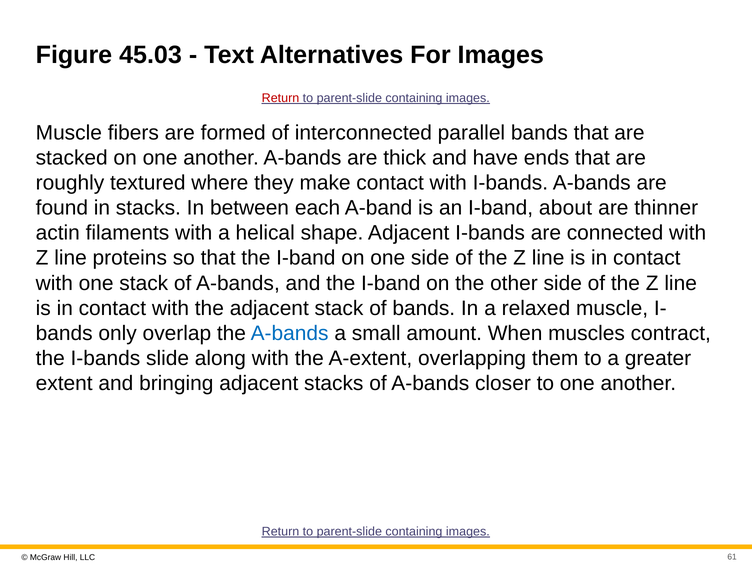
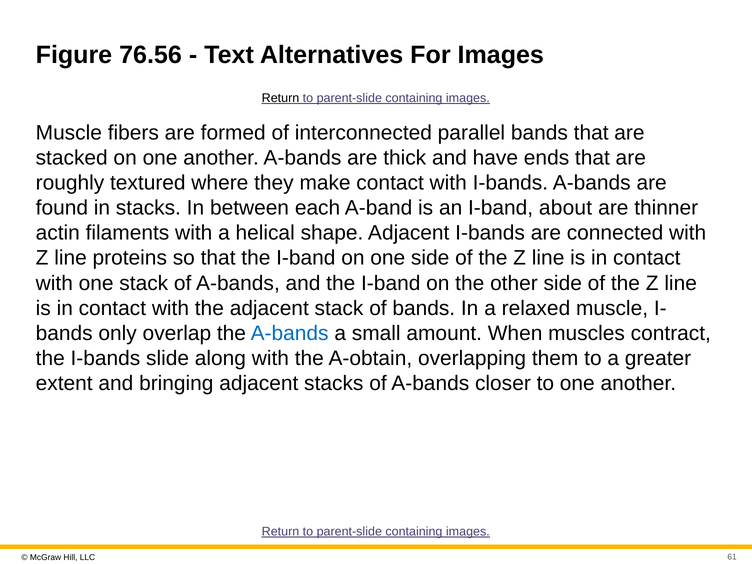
45.03: 45.03 -> 76.56 (150, 55)
Return colour: red -> black (281, 98)
A-extent: A-extent -> A-obtain (370, 358)
